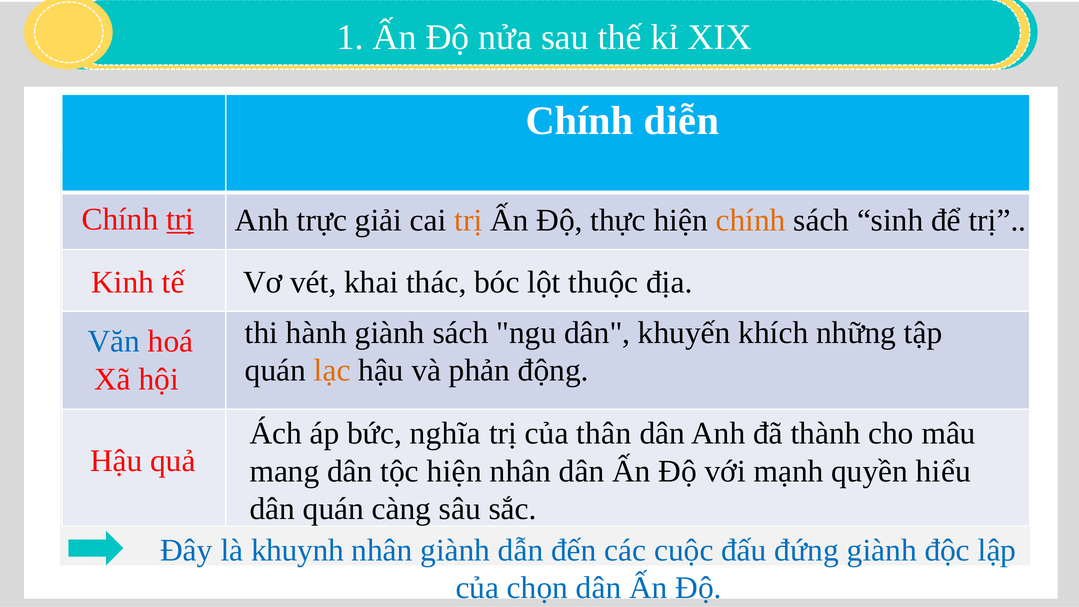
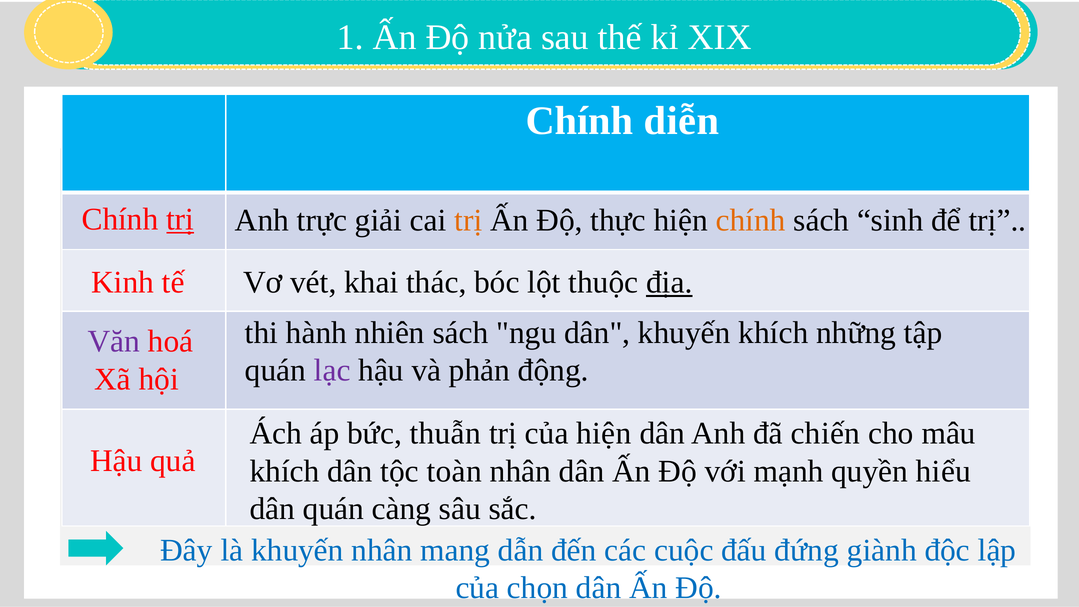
địa underline: none -> present (669, 282)
hành giành: giành -> nhiên (390, 333)
Văn colour: blue -> purple (114, 341)
lạc colour: orange -> purple (332, 370)
nghĩa: nghĩa -> thuẫn (445, 433)
của thân: thân -> hiện (604, 433)
thành: thành -> chiến (825, 433)
mang: mang -> khích (285, 471)
tộc hiện: hiện -> toàn (454, 471)
là khuynh: khuynh -> khuyến (297, 550)
nhân giành: giành -> mang (455, 550)
